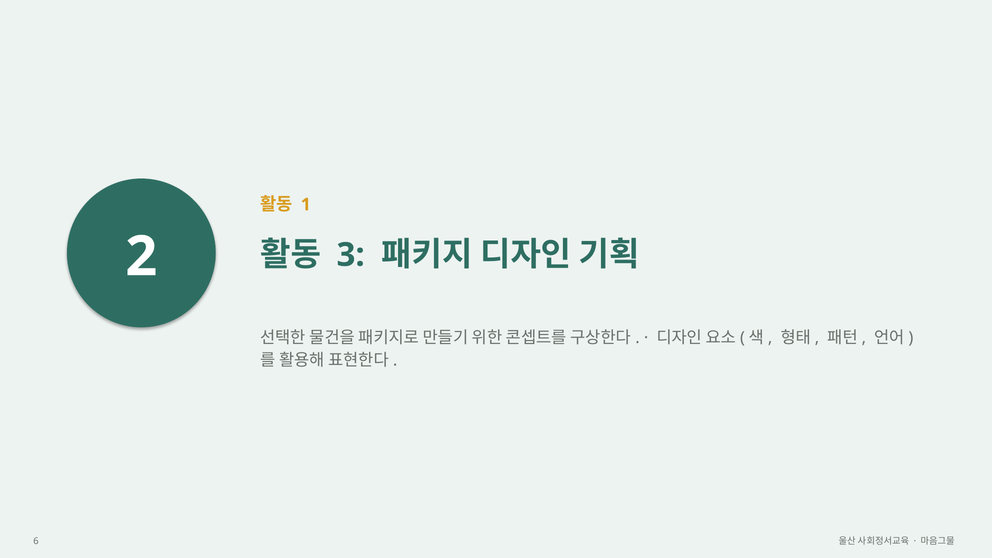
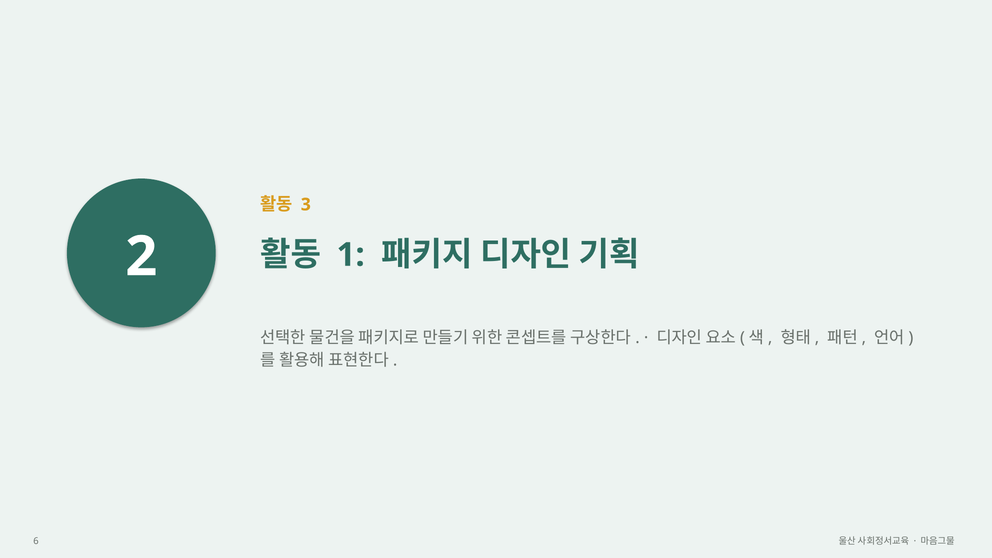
1: 1 -> 3 (306, 205)
3: 3 -> 1 (351, 255)
